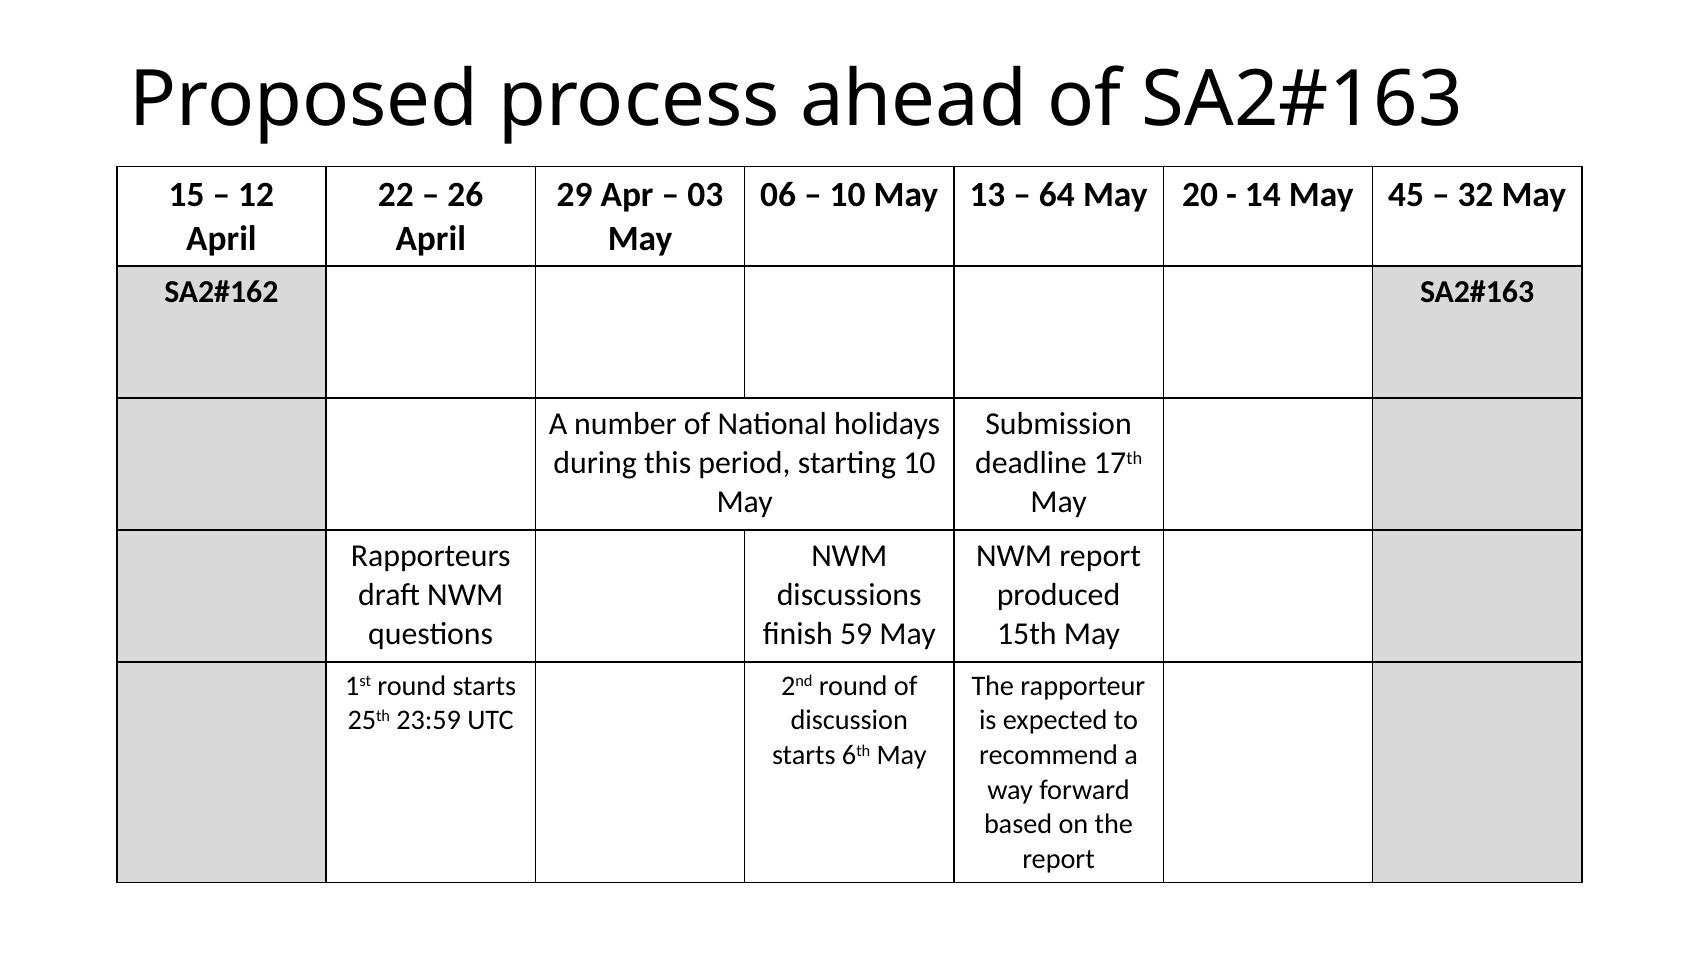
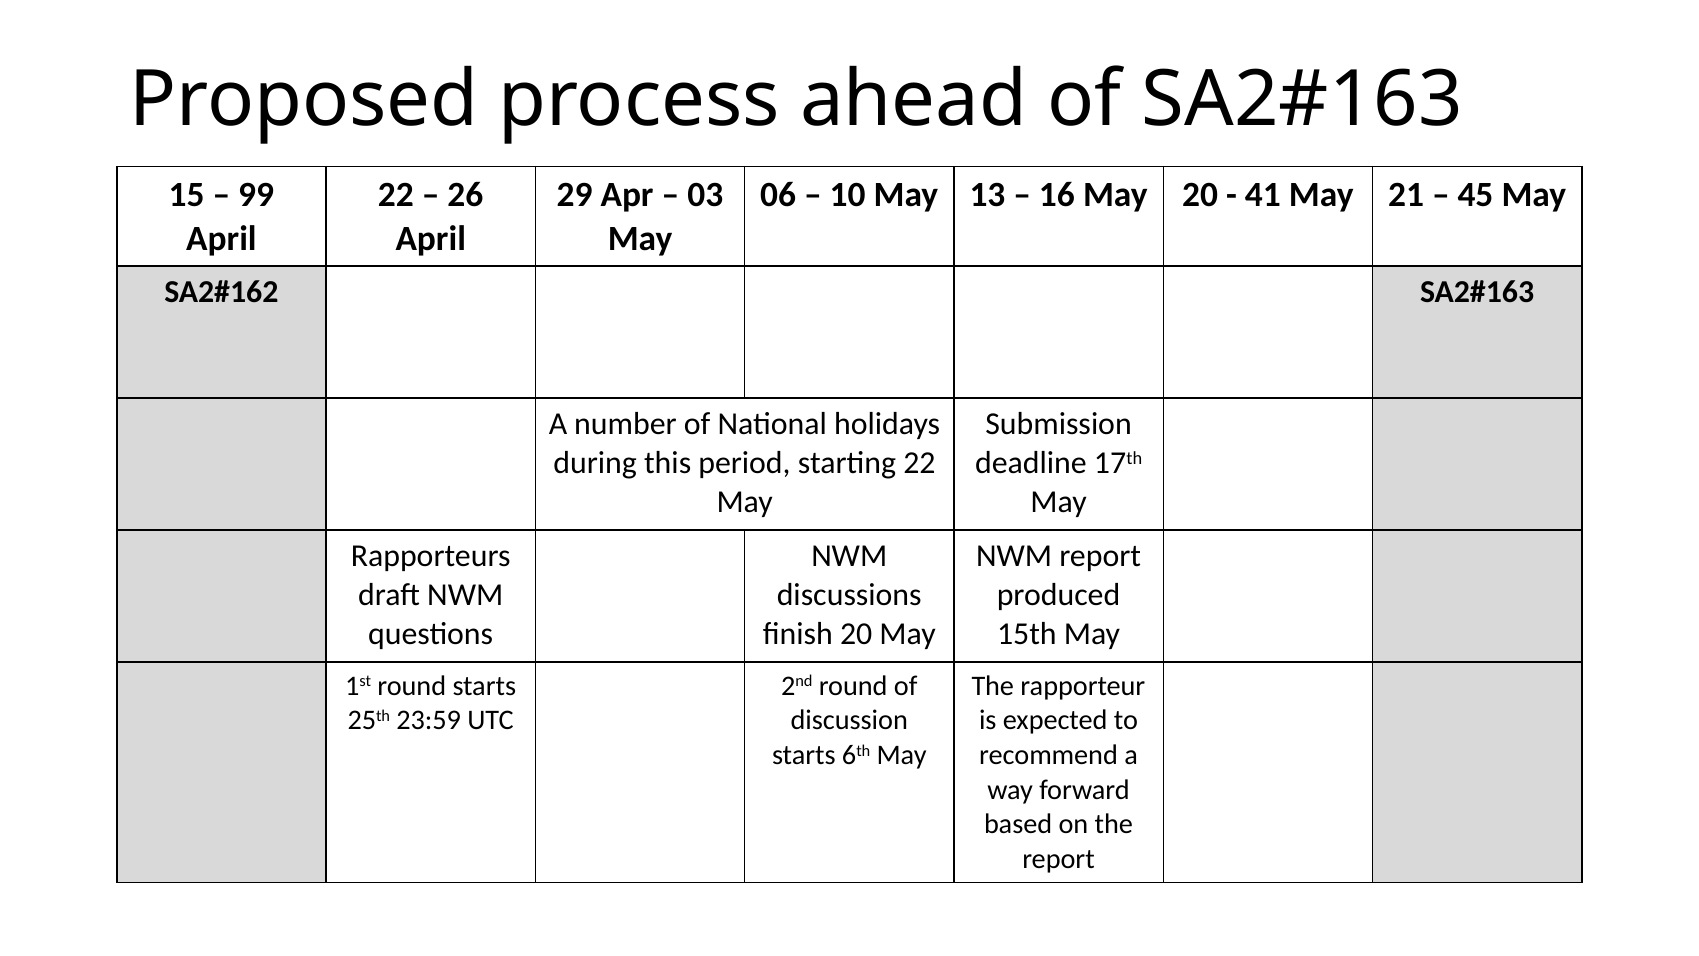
12: 12 -> 99 (256, 195)
64: 64 -> 16 (1057, 195)
14: 14 -> 41 (1263, 195)
45: 45 -> 21 (1406, 195)
32: 32 -> 45 (1475, 195)
starting 10: 10 -> 22 (919, 463)
finish 59: 59 -> 20 (856, 634)
